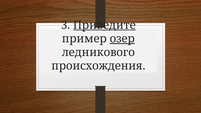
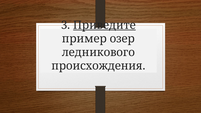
озер underline: present -> none (122, 39)
